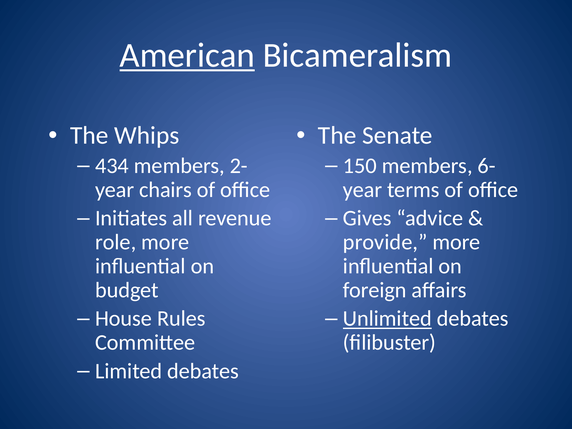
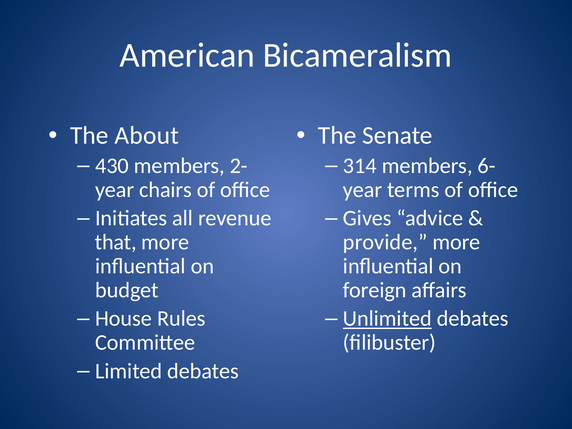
American underline: present -> none (187, 55)
Whips: Whips -> About (147, 136)
434: 434 -> 430 (112, 166)
150: 150 -> 314 (360, 166)
role: role -> that (116, 242)
